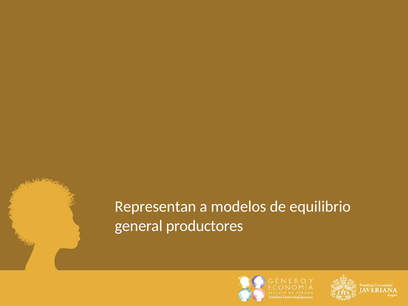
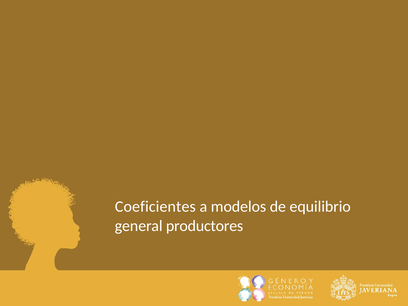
Representan: Representan -> Coeficientes (155, 207)
